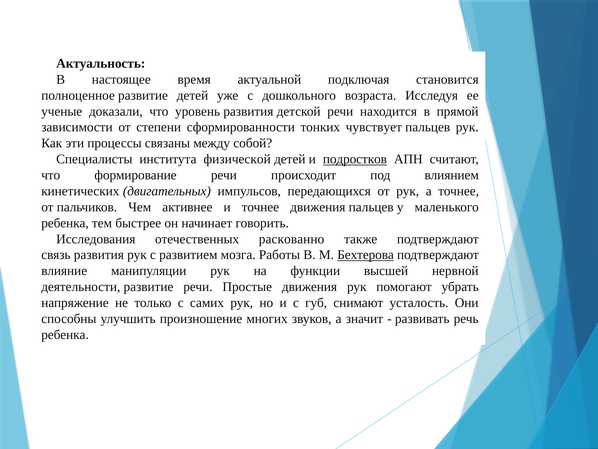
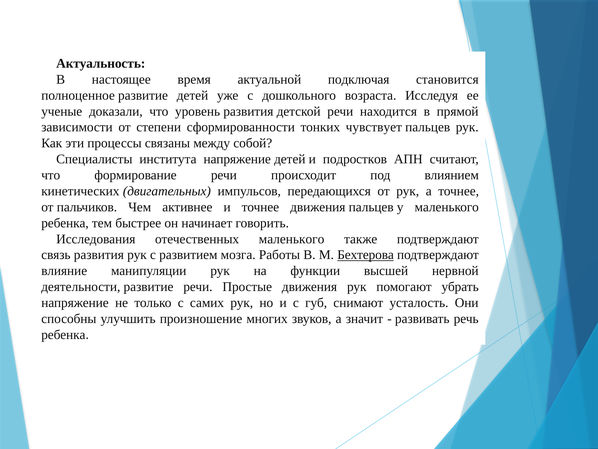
института физической: физической -> напряжение (237, 159)
подростков underline: present -> none (355, 159)
отечественных раскованно: раскованно -> маленького (292, 239)
